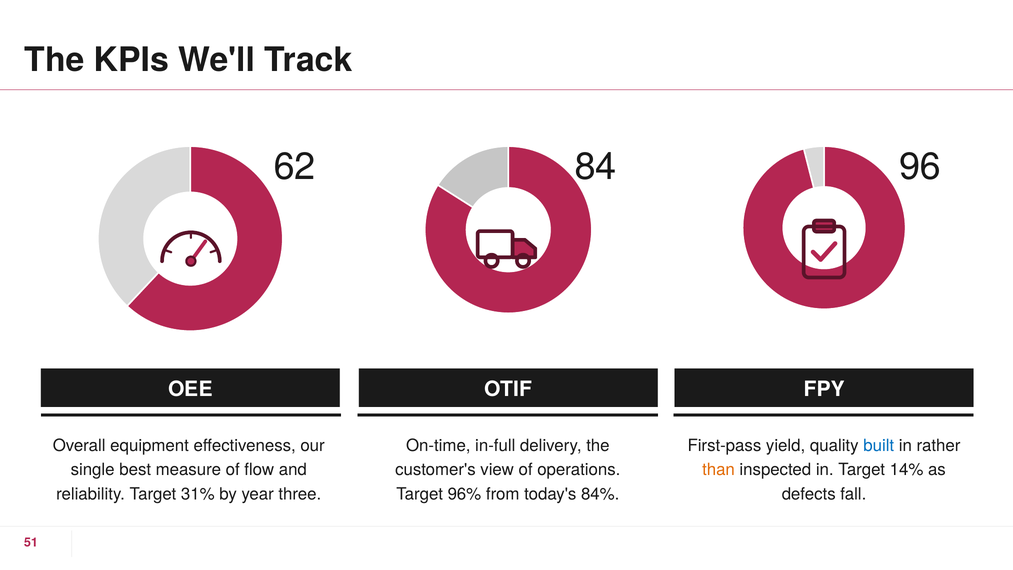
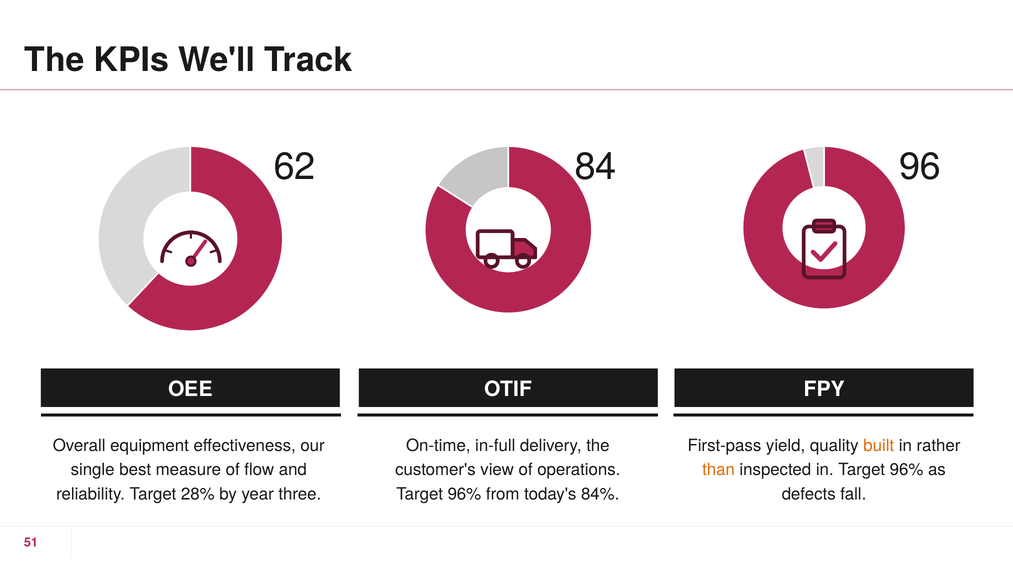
built colour: blue -> orange (879, 445)
in Target 14%: 14% -> 96% (907, 470)
31%: 31% -> 28% (198, 494)
